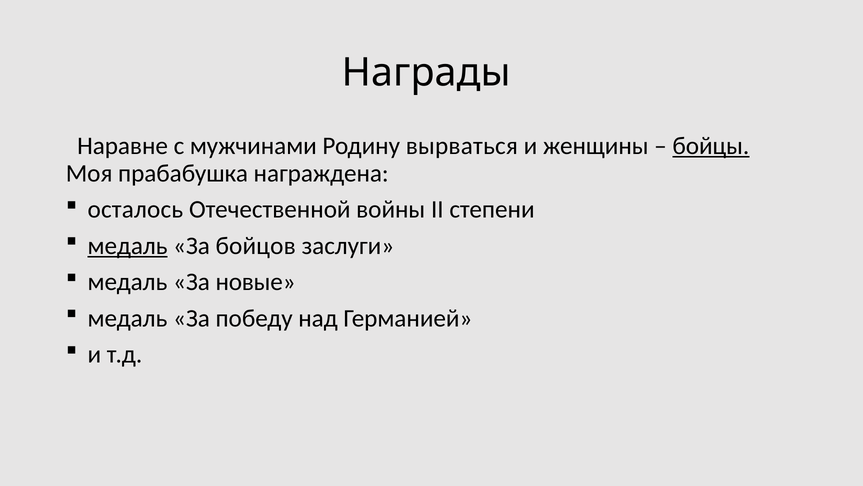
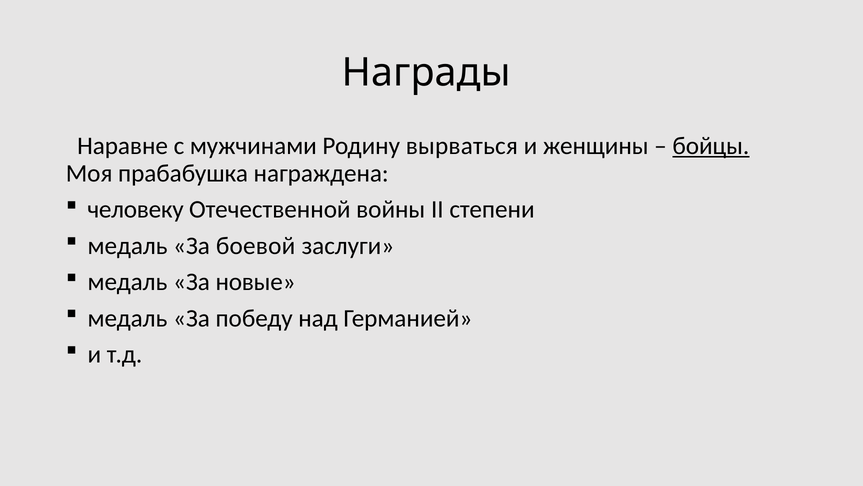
осталось: осталось -> человеку (136, 209)
медаль underline: present -> none (128, 245)
бойцов: бойцов -> боевой (256, 245)
